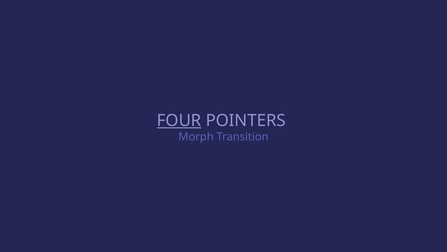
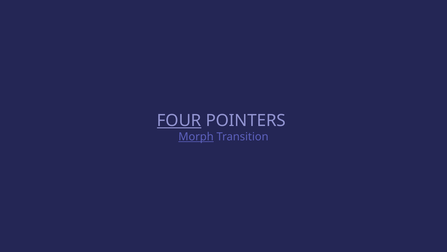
Morph underline: none -> present (196, 137)
